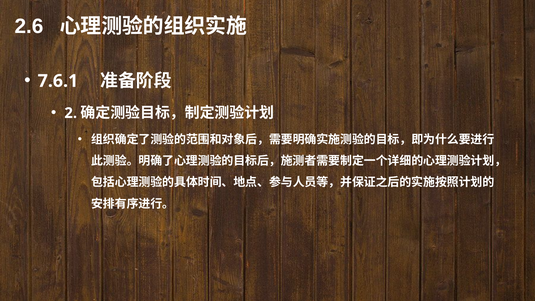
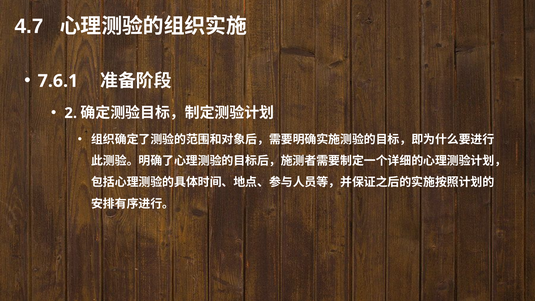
2.6: 2.6 -> 4.7 (29, 26)
